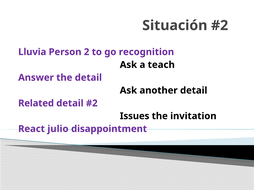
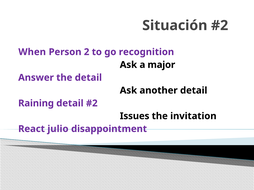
Lluvia: Lluvia -> When (32, 52)
teach: teach -> major (161, 65)
Related: Related -> Raining (36, 103)
